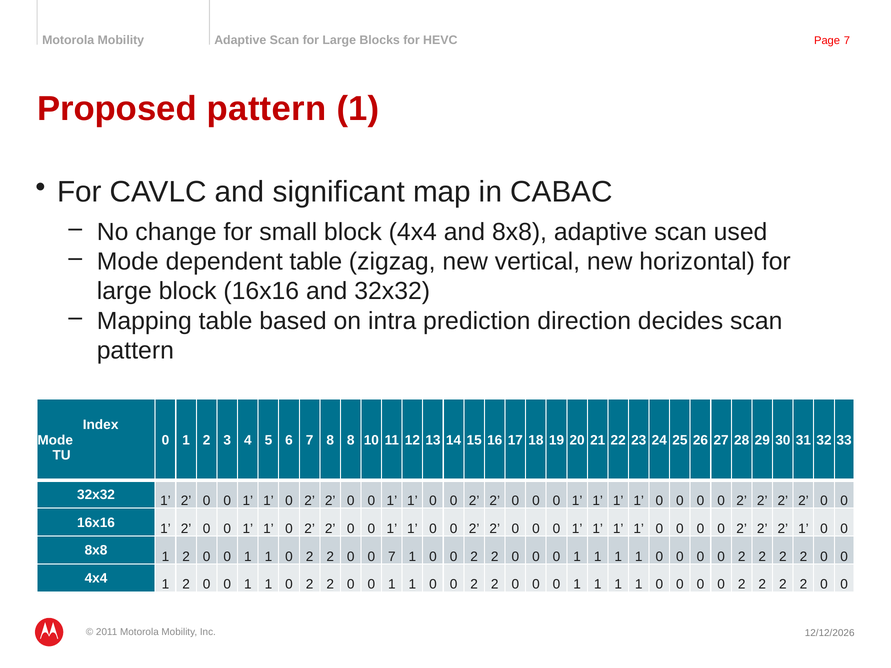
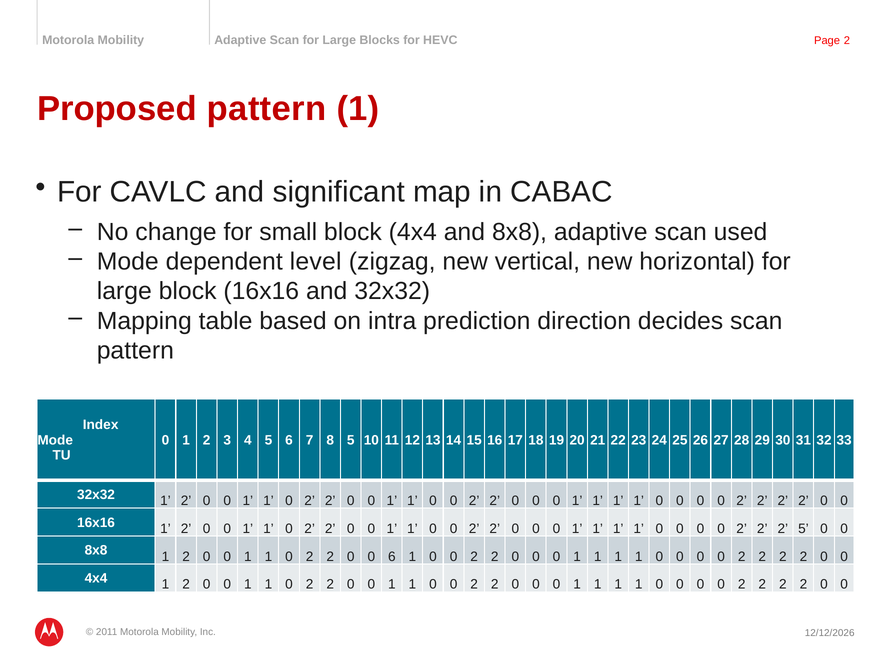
7: 7 -> 2 (847, 41)
dependent table: table -> level (316, 262)
8 8: 8 -> 5 (351, 440)
2 1: 1 -> 5 (803, 529)
0 7: 7 -> 6 (392, 557)
